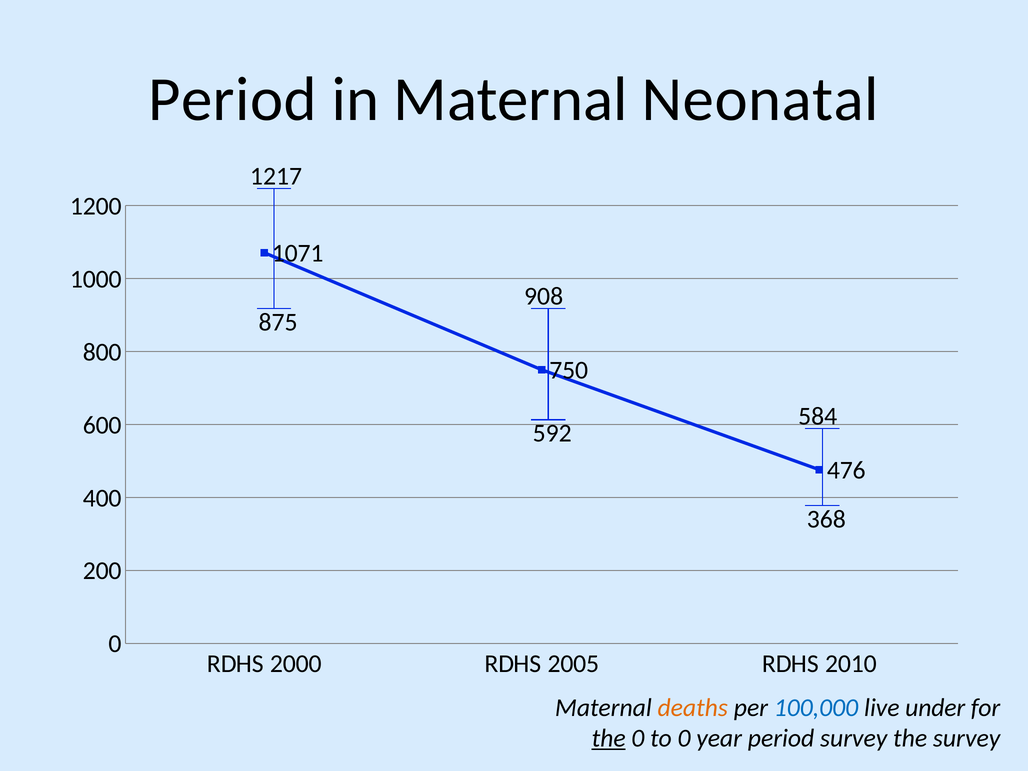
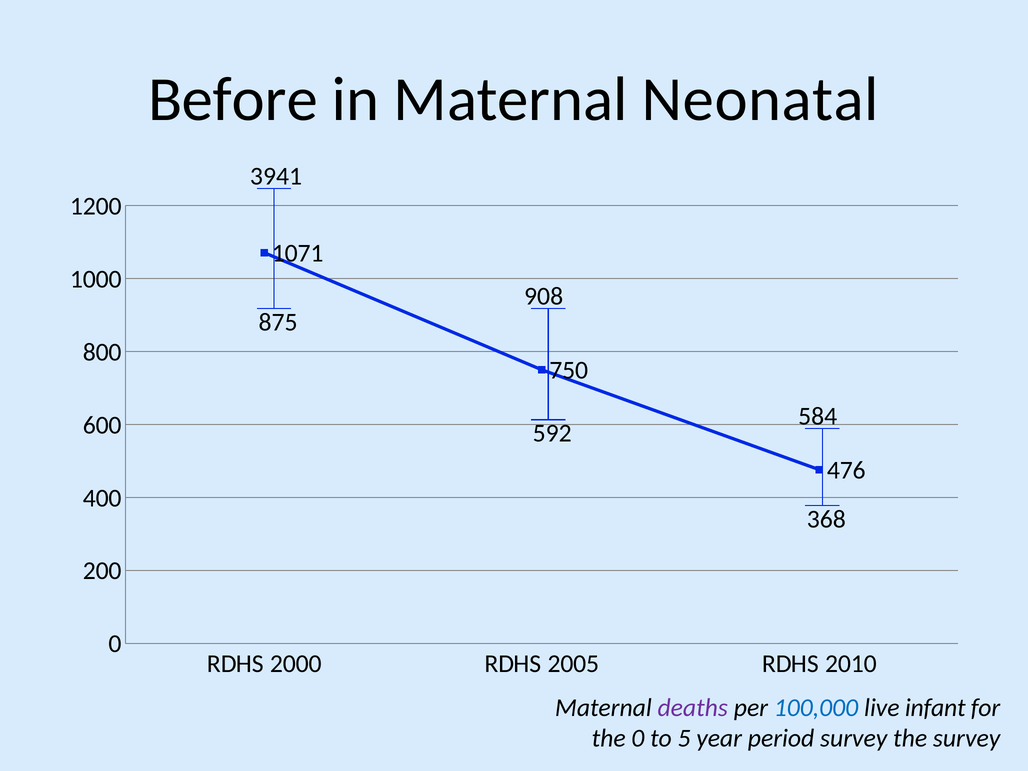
Period: Period -> Before (233, 100)
1217: 1217 -> 3941 (276, 176)
deaths colour: orange -> purple (693, 708)
under: under -> infant (935, 708)
the underline: present -> none (609, 738)
to 0: 0 -> 5 (684, 738)
